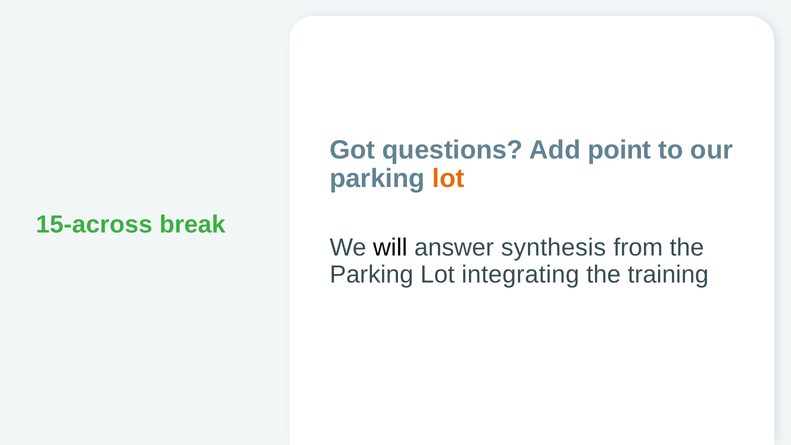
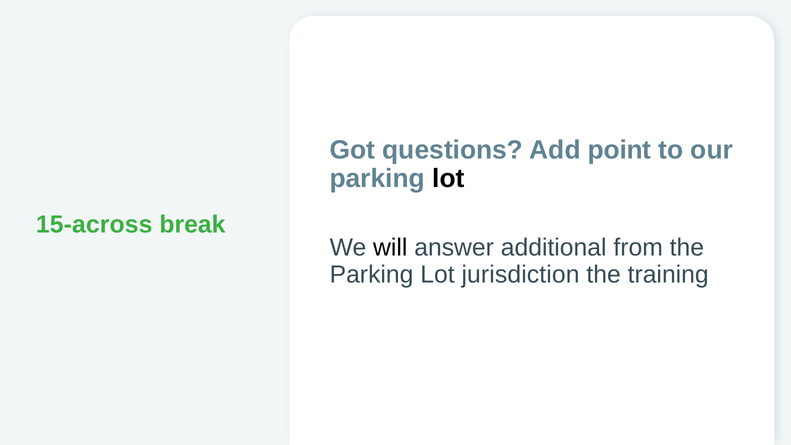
lot colour: orange -> black (448, 179)
synthesis: synthesis -> additional (554, 248)
integrating: integrating -> jurisdiction (521, 274)
